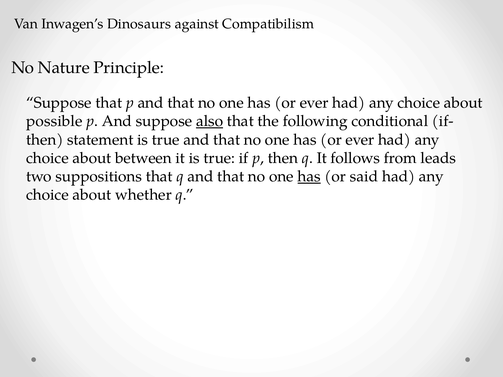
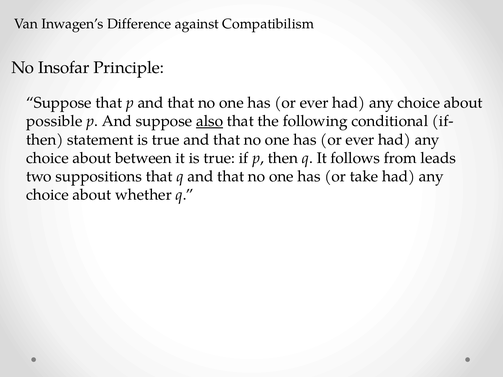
Dinosaurs: Dinosaurs -> Difference (139, 24)
Nature: Nature -> Insofar (64, 68)
has underline: present -> none (309, 177)
said: said -> take (364, 177)
